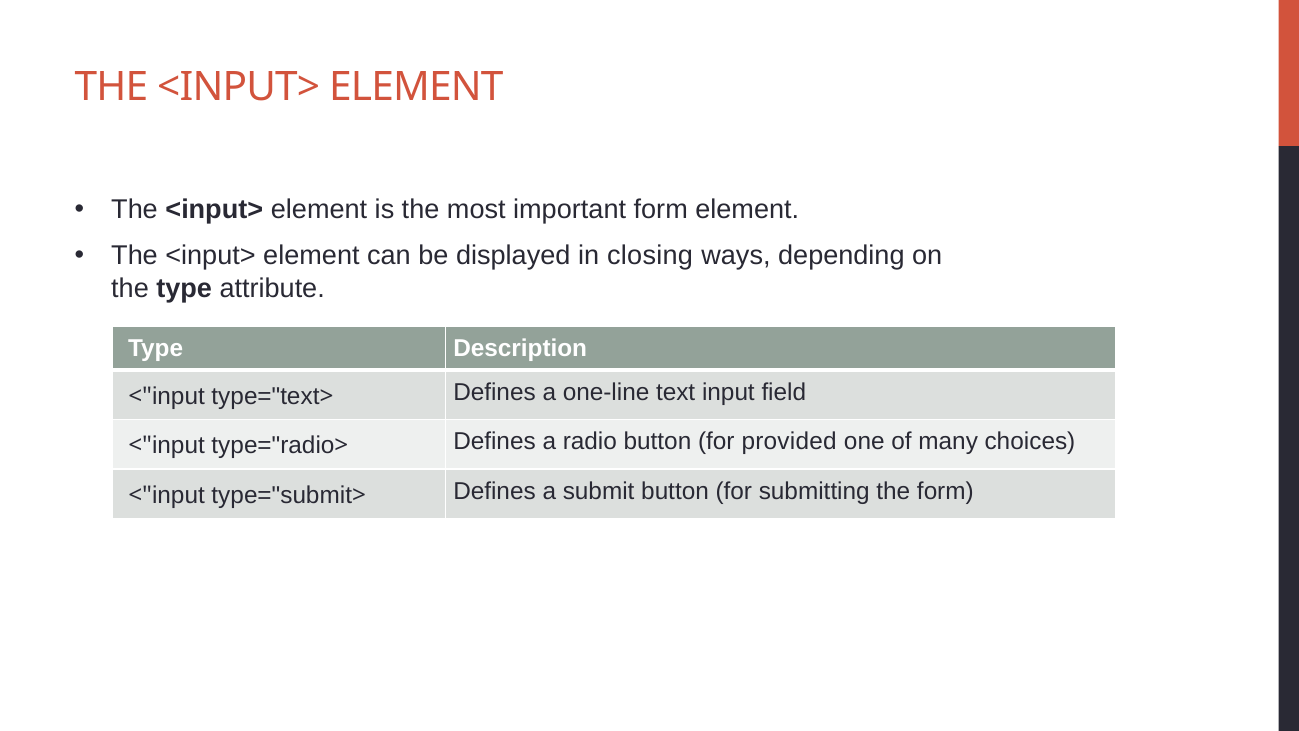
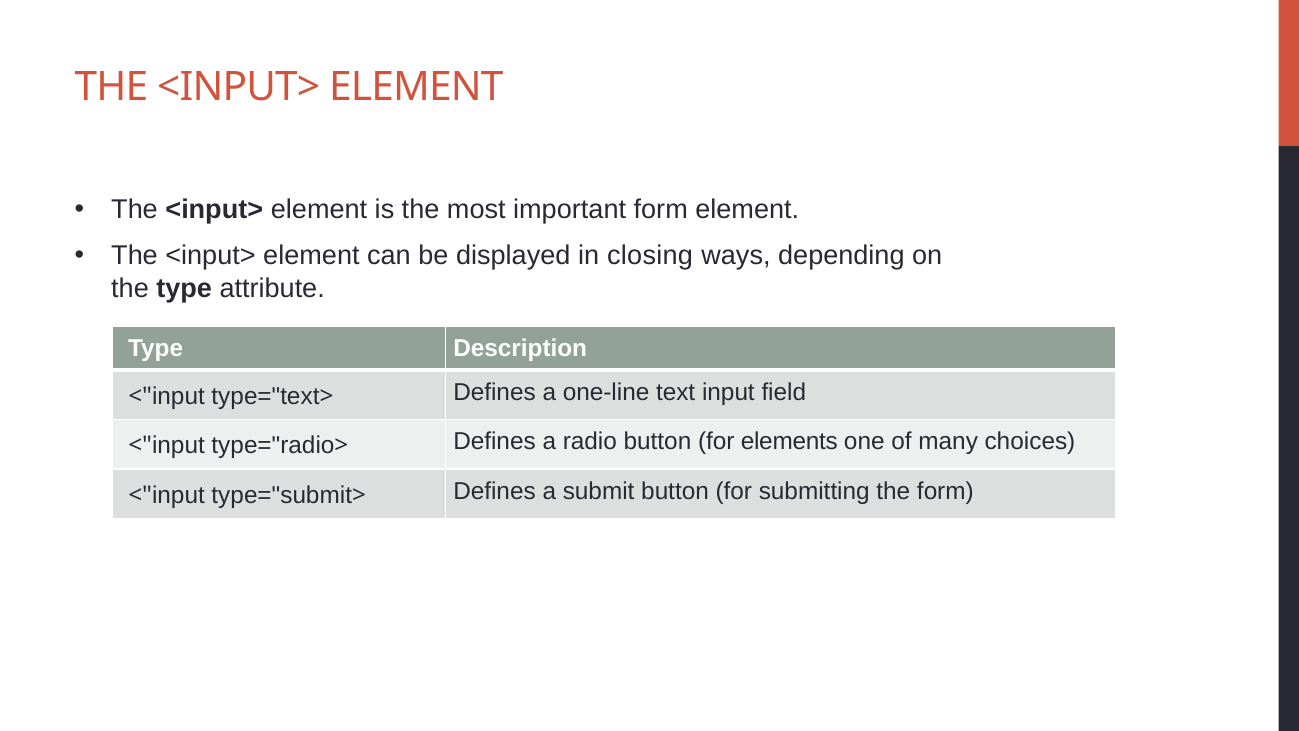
provided: provided -> elements (789, 442)
